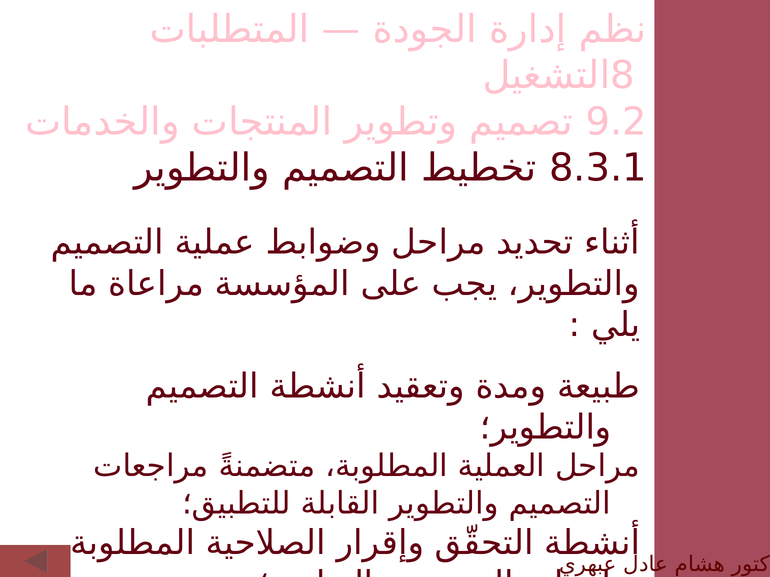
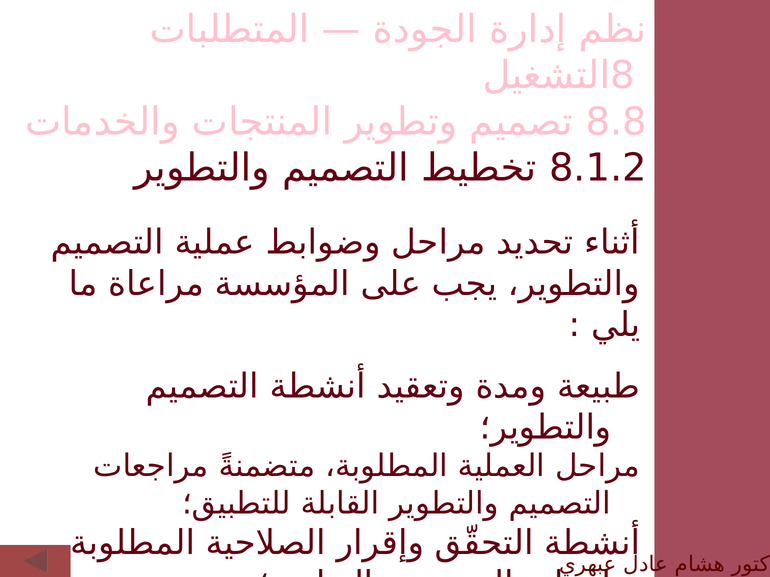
9.2: 9.2 -> 8.8 (616, 122)
8.3.1: 8.3.1 -> 8.1.2 (598, 168)
